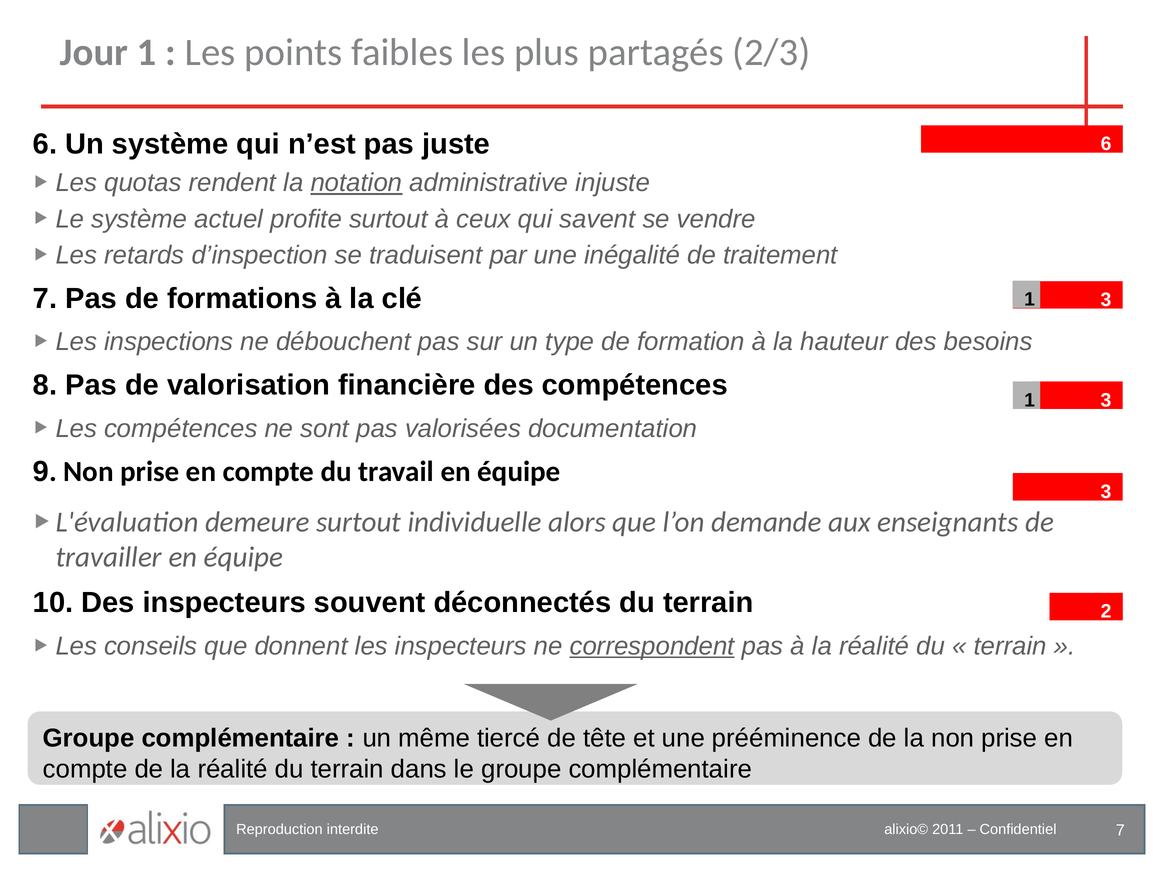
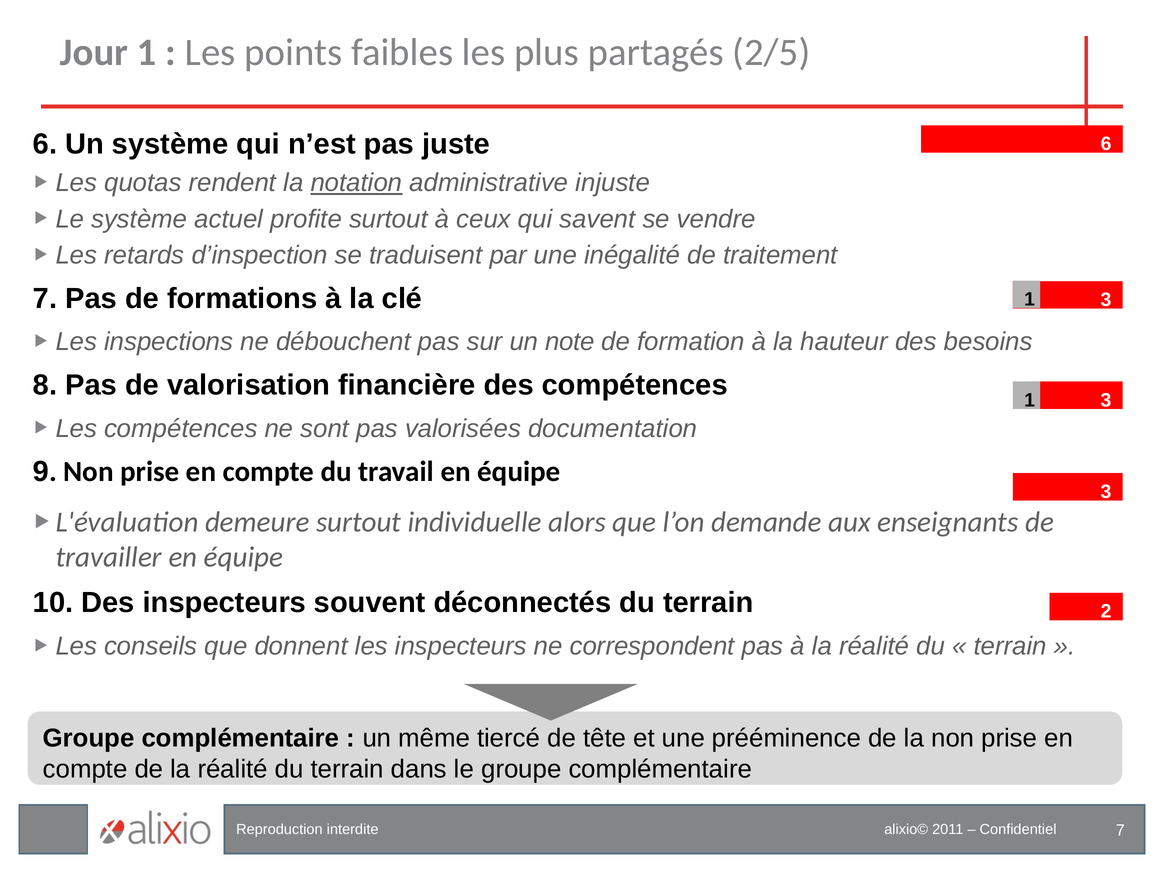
2/3: 2/3 -> 2/5 (771, 53)
type: type -> note (570, 342)
correspondent underline: present -> none (652, 646)
